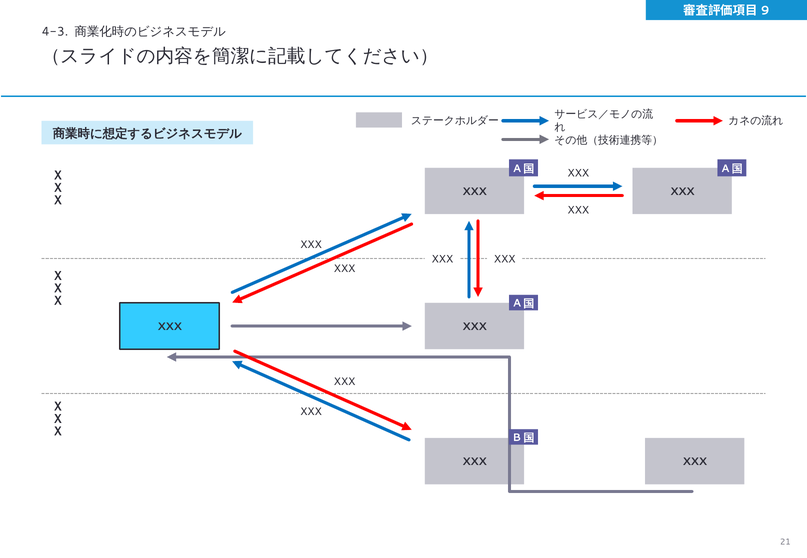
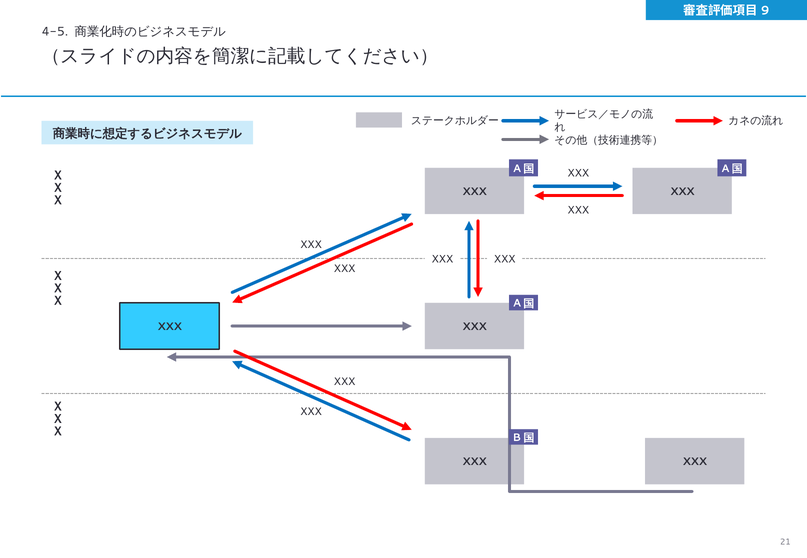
4-3: 4-3 -> 4-5 (55, 32)
